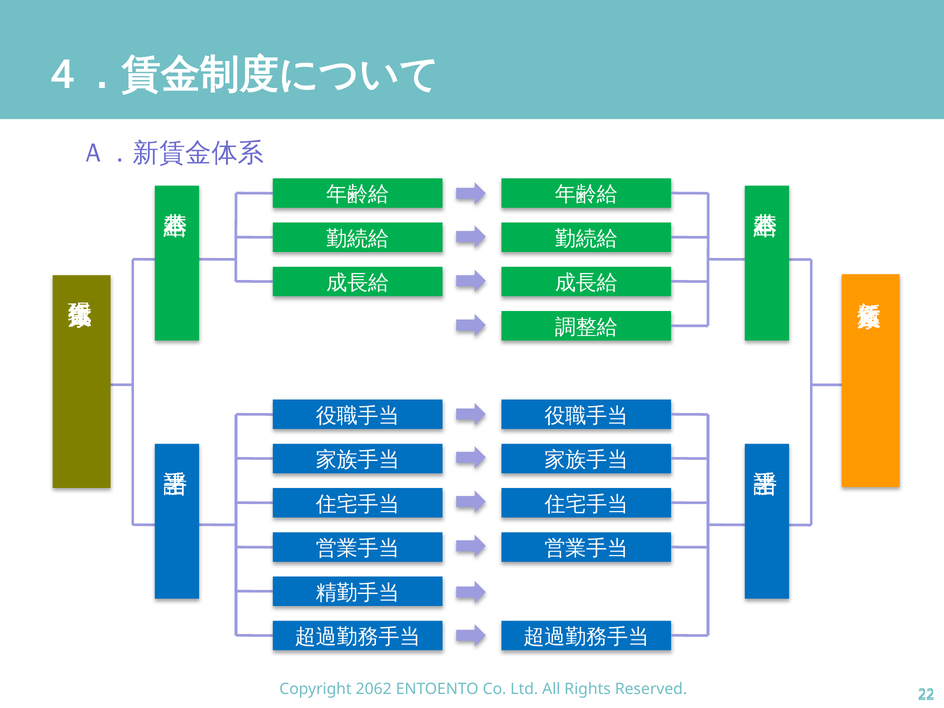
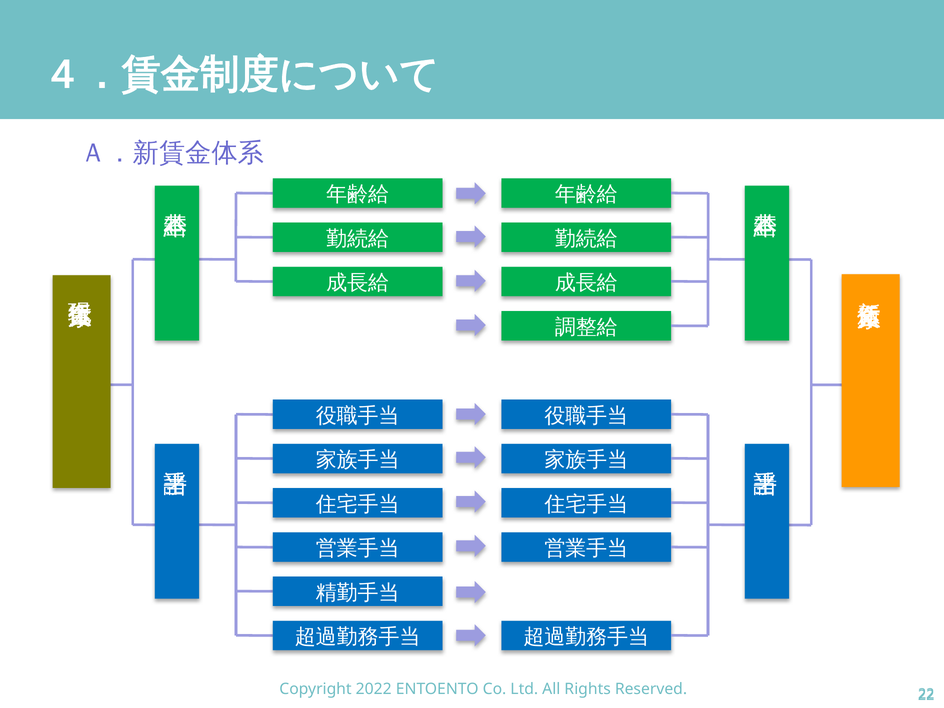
2062: 2062 -> 2022 (374, 689)
